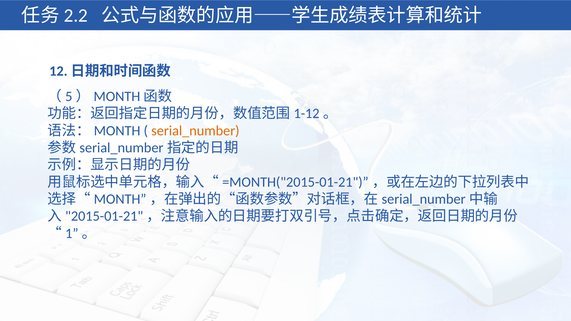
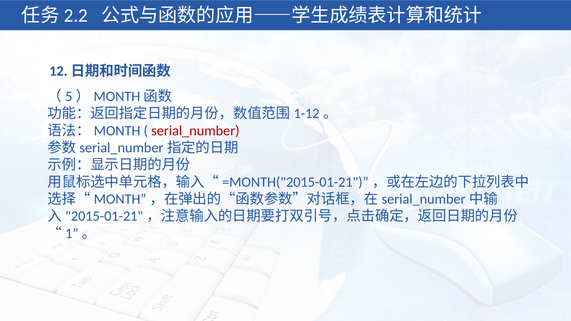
serial_number colour: orange -> red (195, 131)
